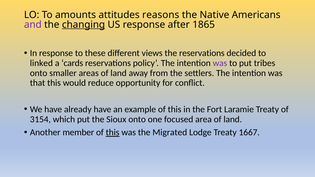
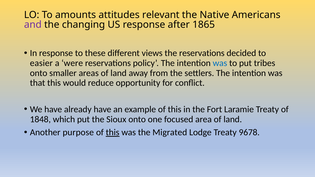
reasons: reasons -> relevant (161, 15)
changing underline: present -> none (83, 25)
linked: linked -> easier (41, 63)
cards: cards -> were (72, 63)
was colour: purple -> blue (220, 63)
3154: 3154 -> 1848 (40, 119)
member: member -> purpose (78, 133)
1667: 1667 -> 9678 (249, 133)
